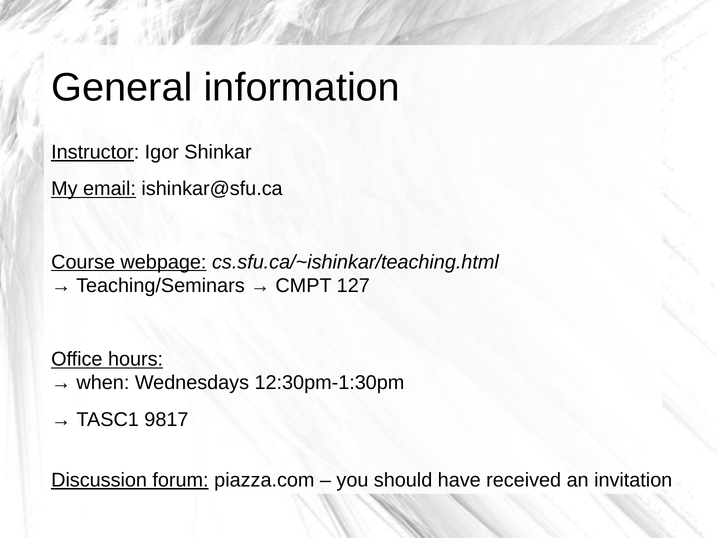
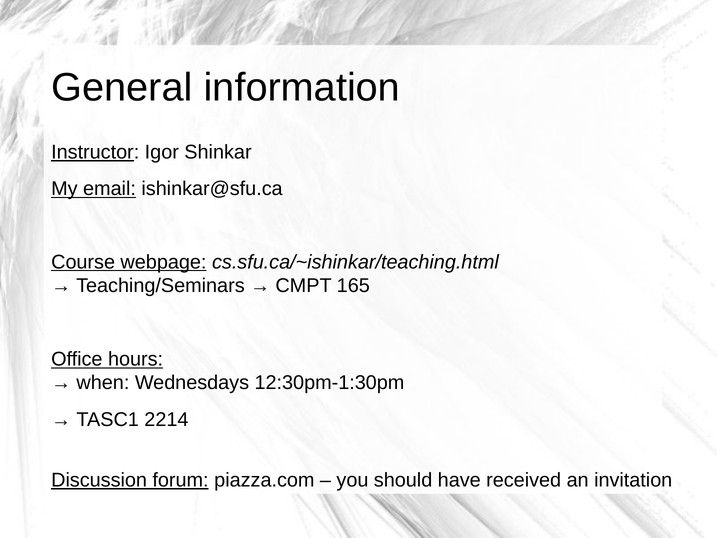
127: 127 -> 165 (353, 286)
9817: 9817 -> 2214 (166, 419)
